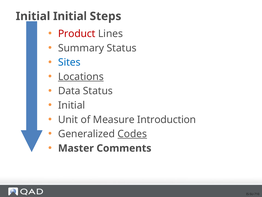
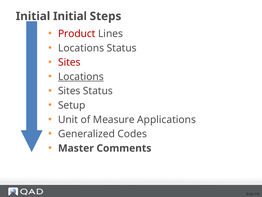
Summary: Summary -> Locations (81, 48)
Sites colour: blue -> red (69, 62)
Data: Data -> Sites (69, 91)
Initial: Initial -> Setup (72, 105)
Introduction: Introduction -> Applications (167, 119)
Codes underline: present -> none (132, 134)
